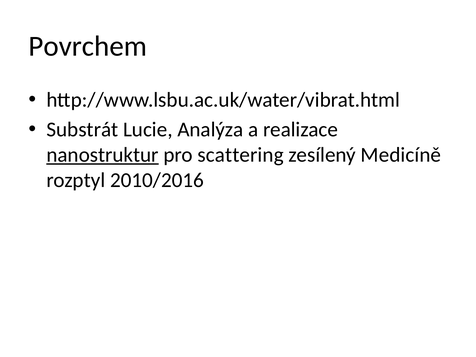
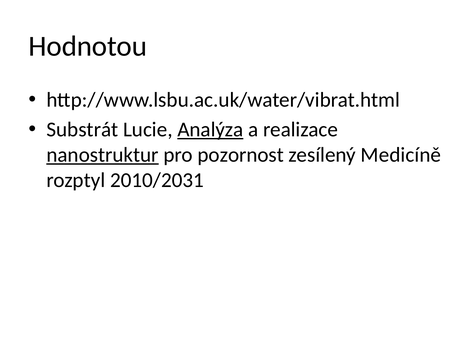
Povrchem: Povrchem -> Hodnotou (88, 46)
Analýza underline: none -> present (210, 129)
scattering: scattering -> pozornost (241, 155)
2010/2016: 2010/2016 -> 2010/2031 (157, 180)
